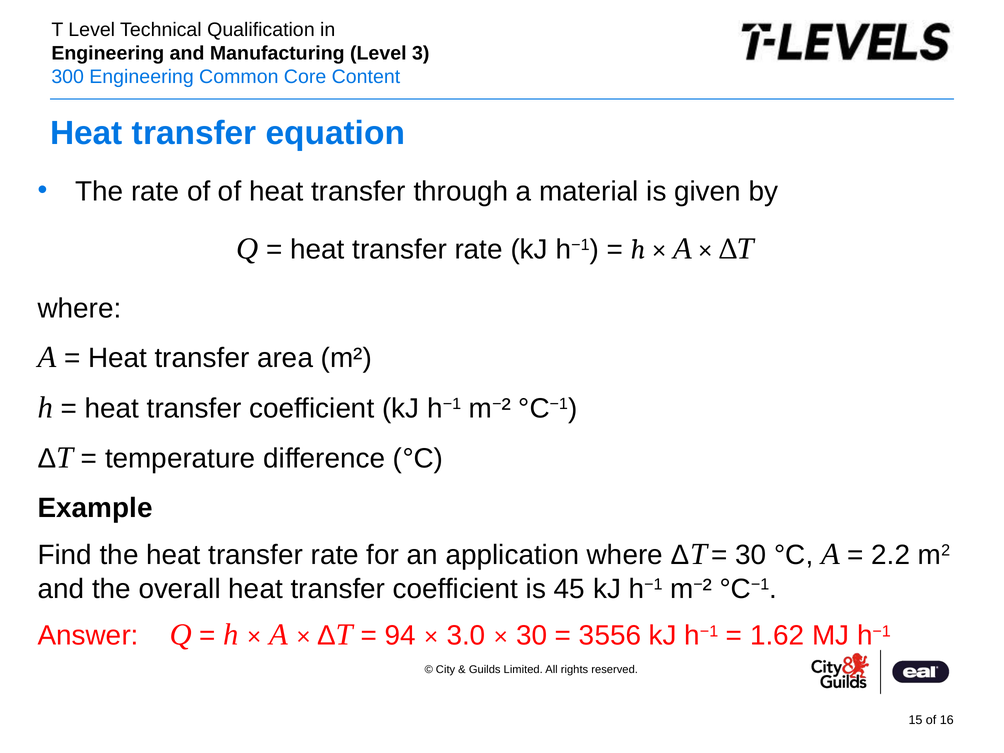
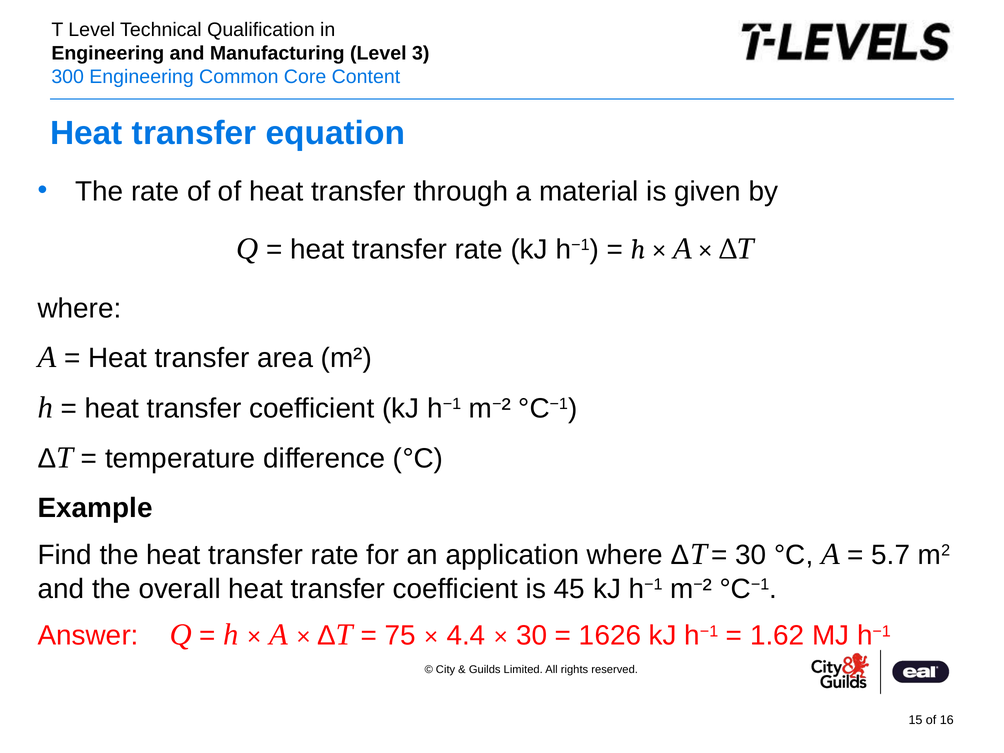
2.2: 2.2 -> 5.7 (891, 555)
94: 94 -> 75 (400, 636)
3.0: 3.0 -> 4.4 (466, 636)
3556: 3556 -> 1626 (610, 636)
